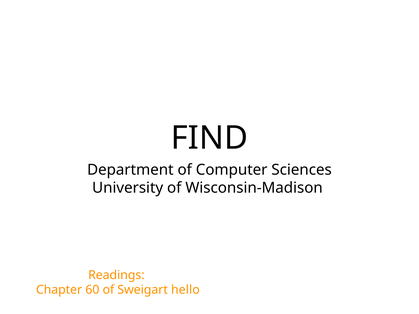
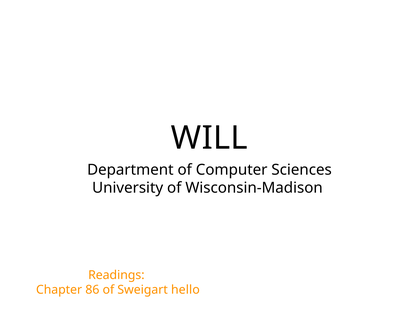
FIND: FIND -> WILL (209, 138)
60: 60 -> 86 (92, 290)
